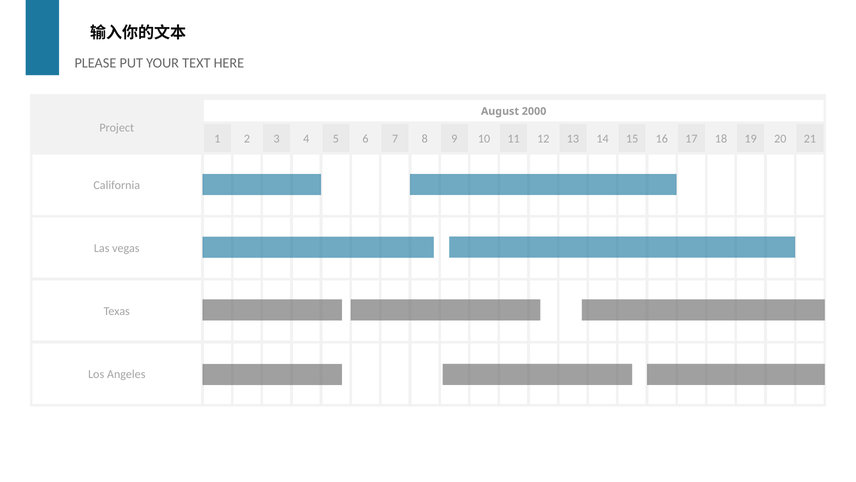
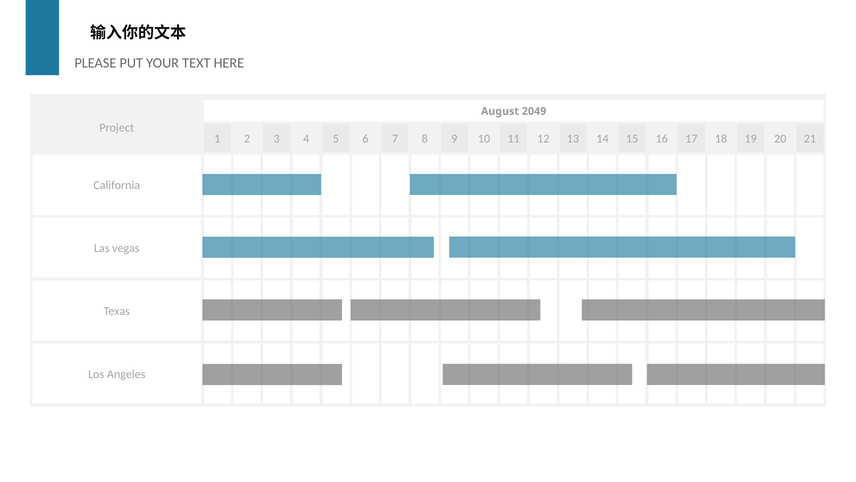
2000: 2000 -> 2049 (534, 111)
